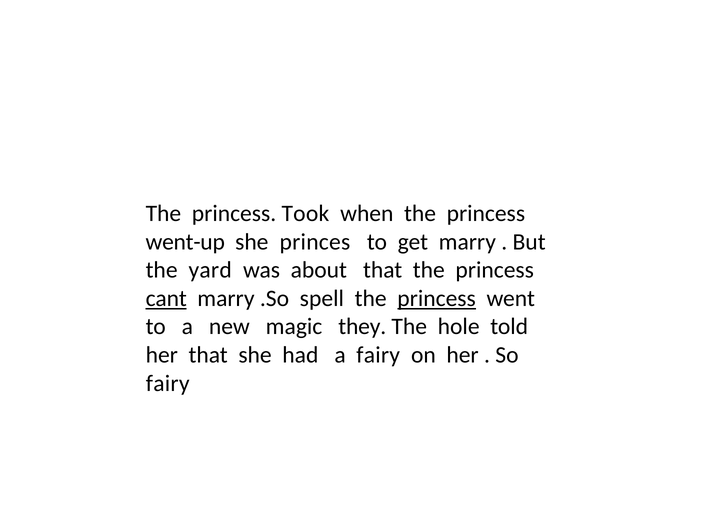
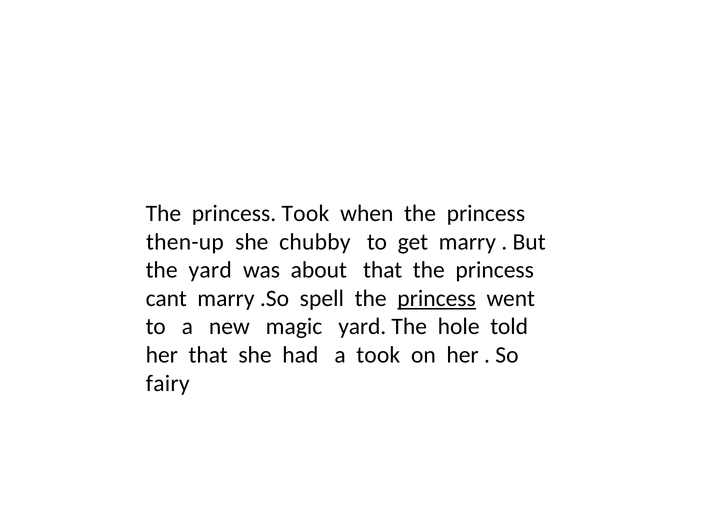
went-up: went-up -> then-up (185, 242)
princes: princes -> chubby (315, 242)
cant underline: present -> none (166, 299)
magic they: they -> yard (362, 327)
a fairy: fairy -> took (378, 355)
